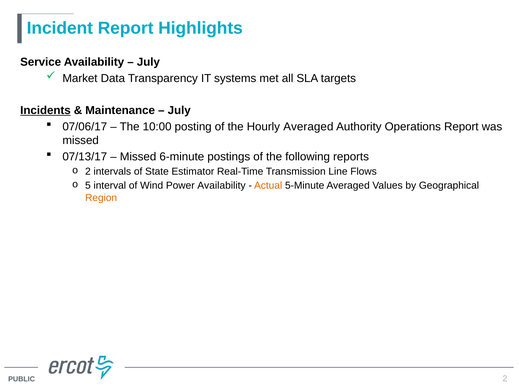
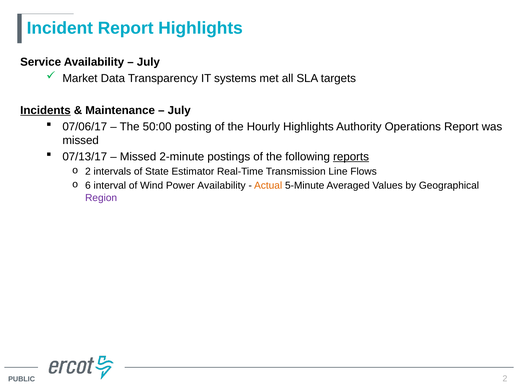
10:00: 10:00 -> 50:00 (157, 127)
Hourly Averaged: Averaged -> Highlights (308, 127)
6-minute: 6-minute -> 2-minute (182, 157)
reports underline: none -> present (351, 157)
5: 5 -> 6 (88, 186)
Region colour: orange -> purple (101, 198)
